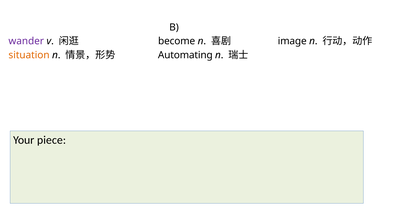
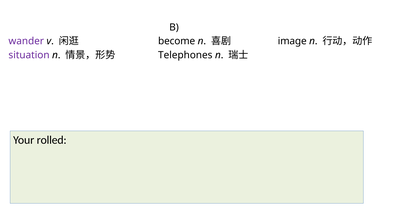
situation colour: orange -> purple (29, 55)
Automating: Automating -> Telephones (185, 55)
piece: piece -> rolled (52, 140)
